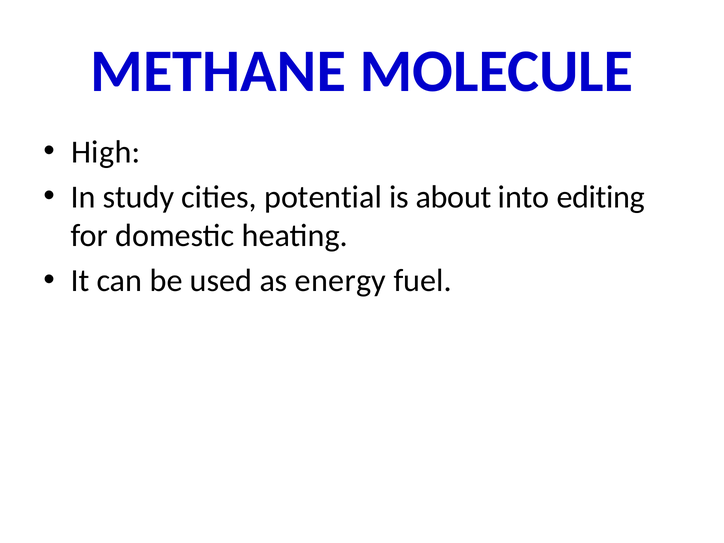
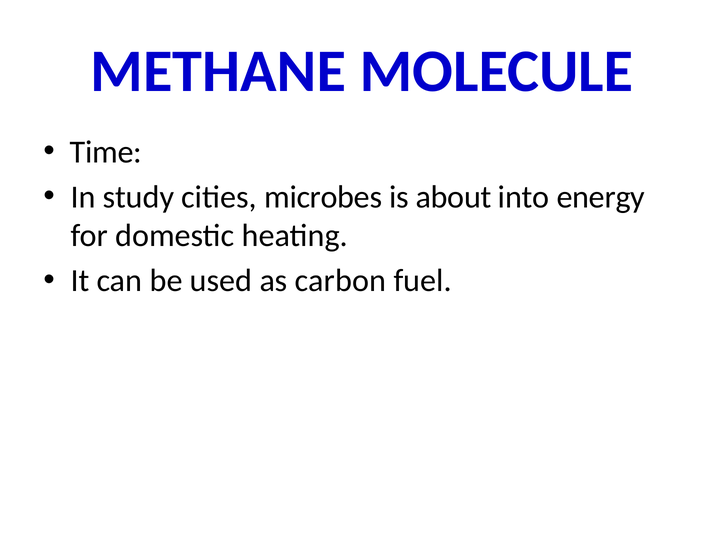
High: High -> Time (106, 152)
potential: potential -> microbes (323, 197)
editing: editing -> energy (601, 197)
energy: energy -> carbon (341, 281)
